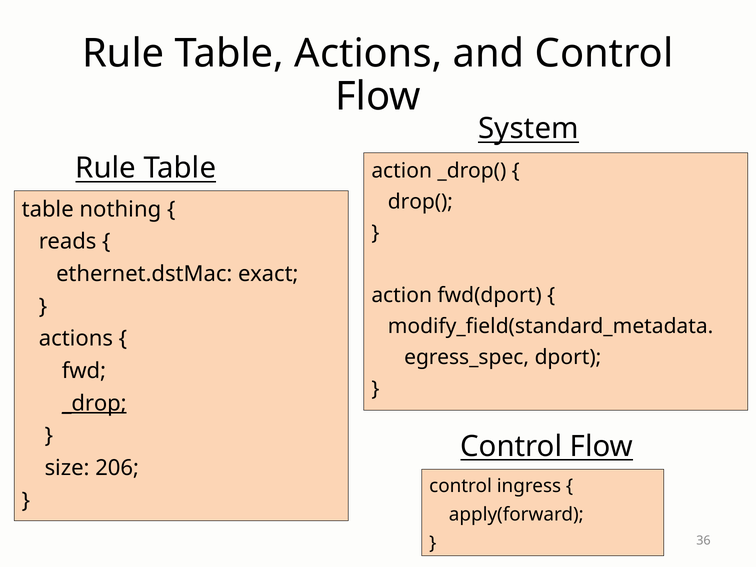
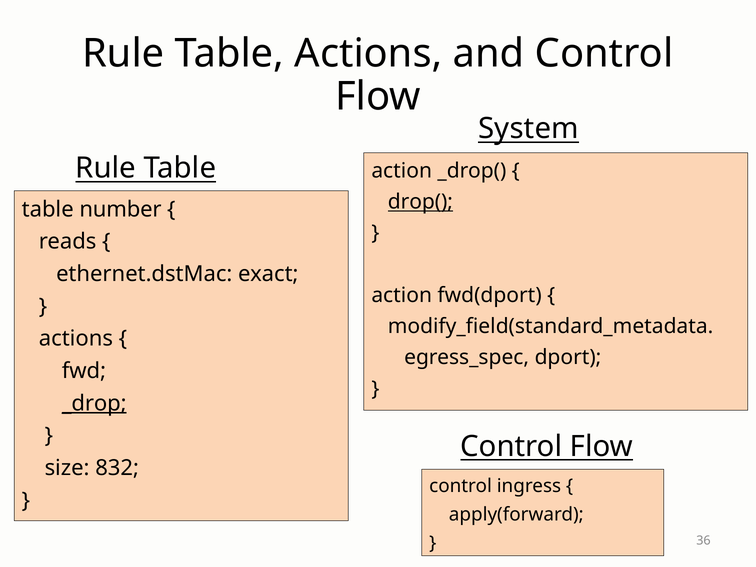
drop( underline: none -> present (420, 202)
nothing: nothing -> number (120, 209)
206: 206 -> 832 (117, 468)
